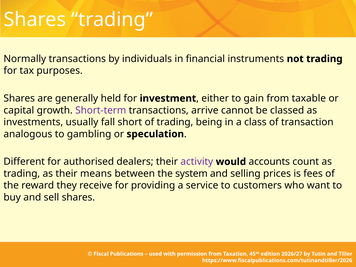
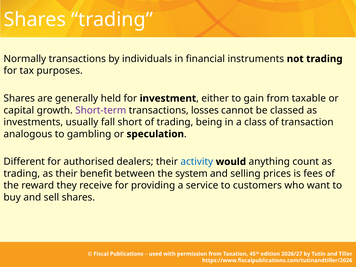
arrive: arrive -> losses (205, 110)
activity colour: purple -> blue (197, 162)
accounts: accounts -> anything (269, 162)
means: means -> benefit (96, 174)
